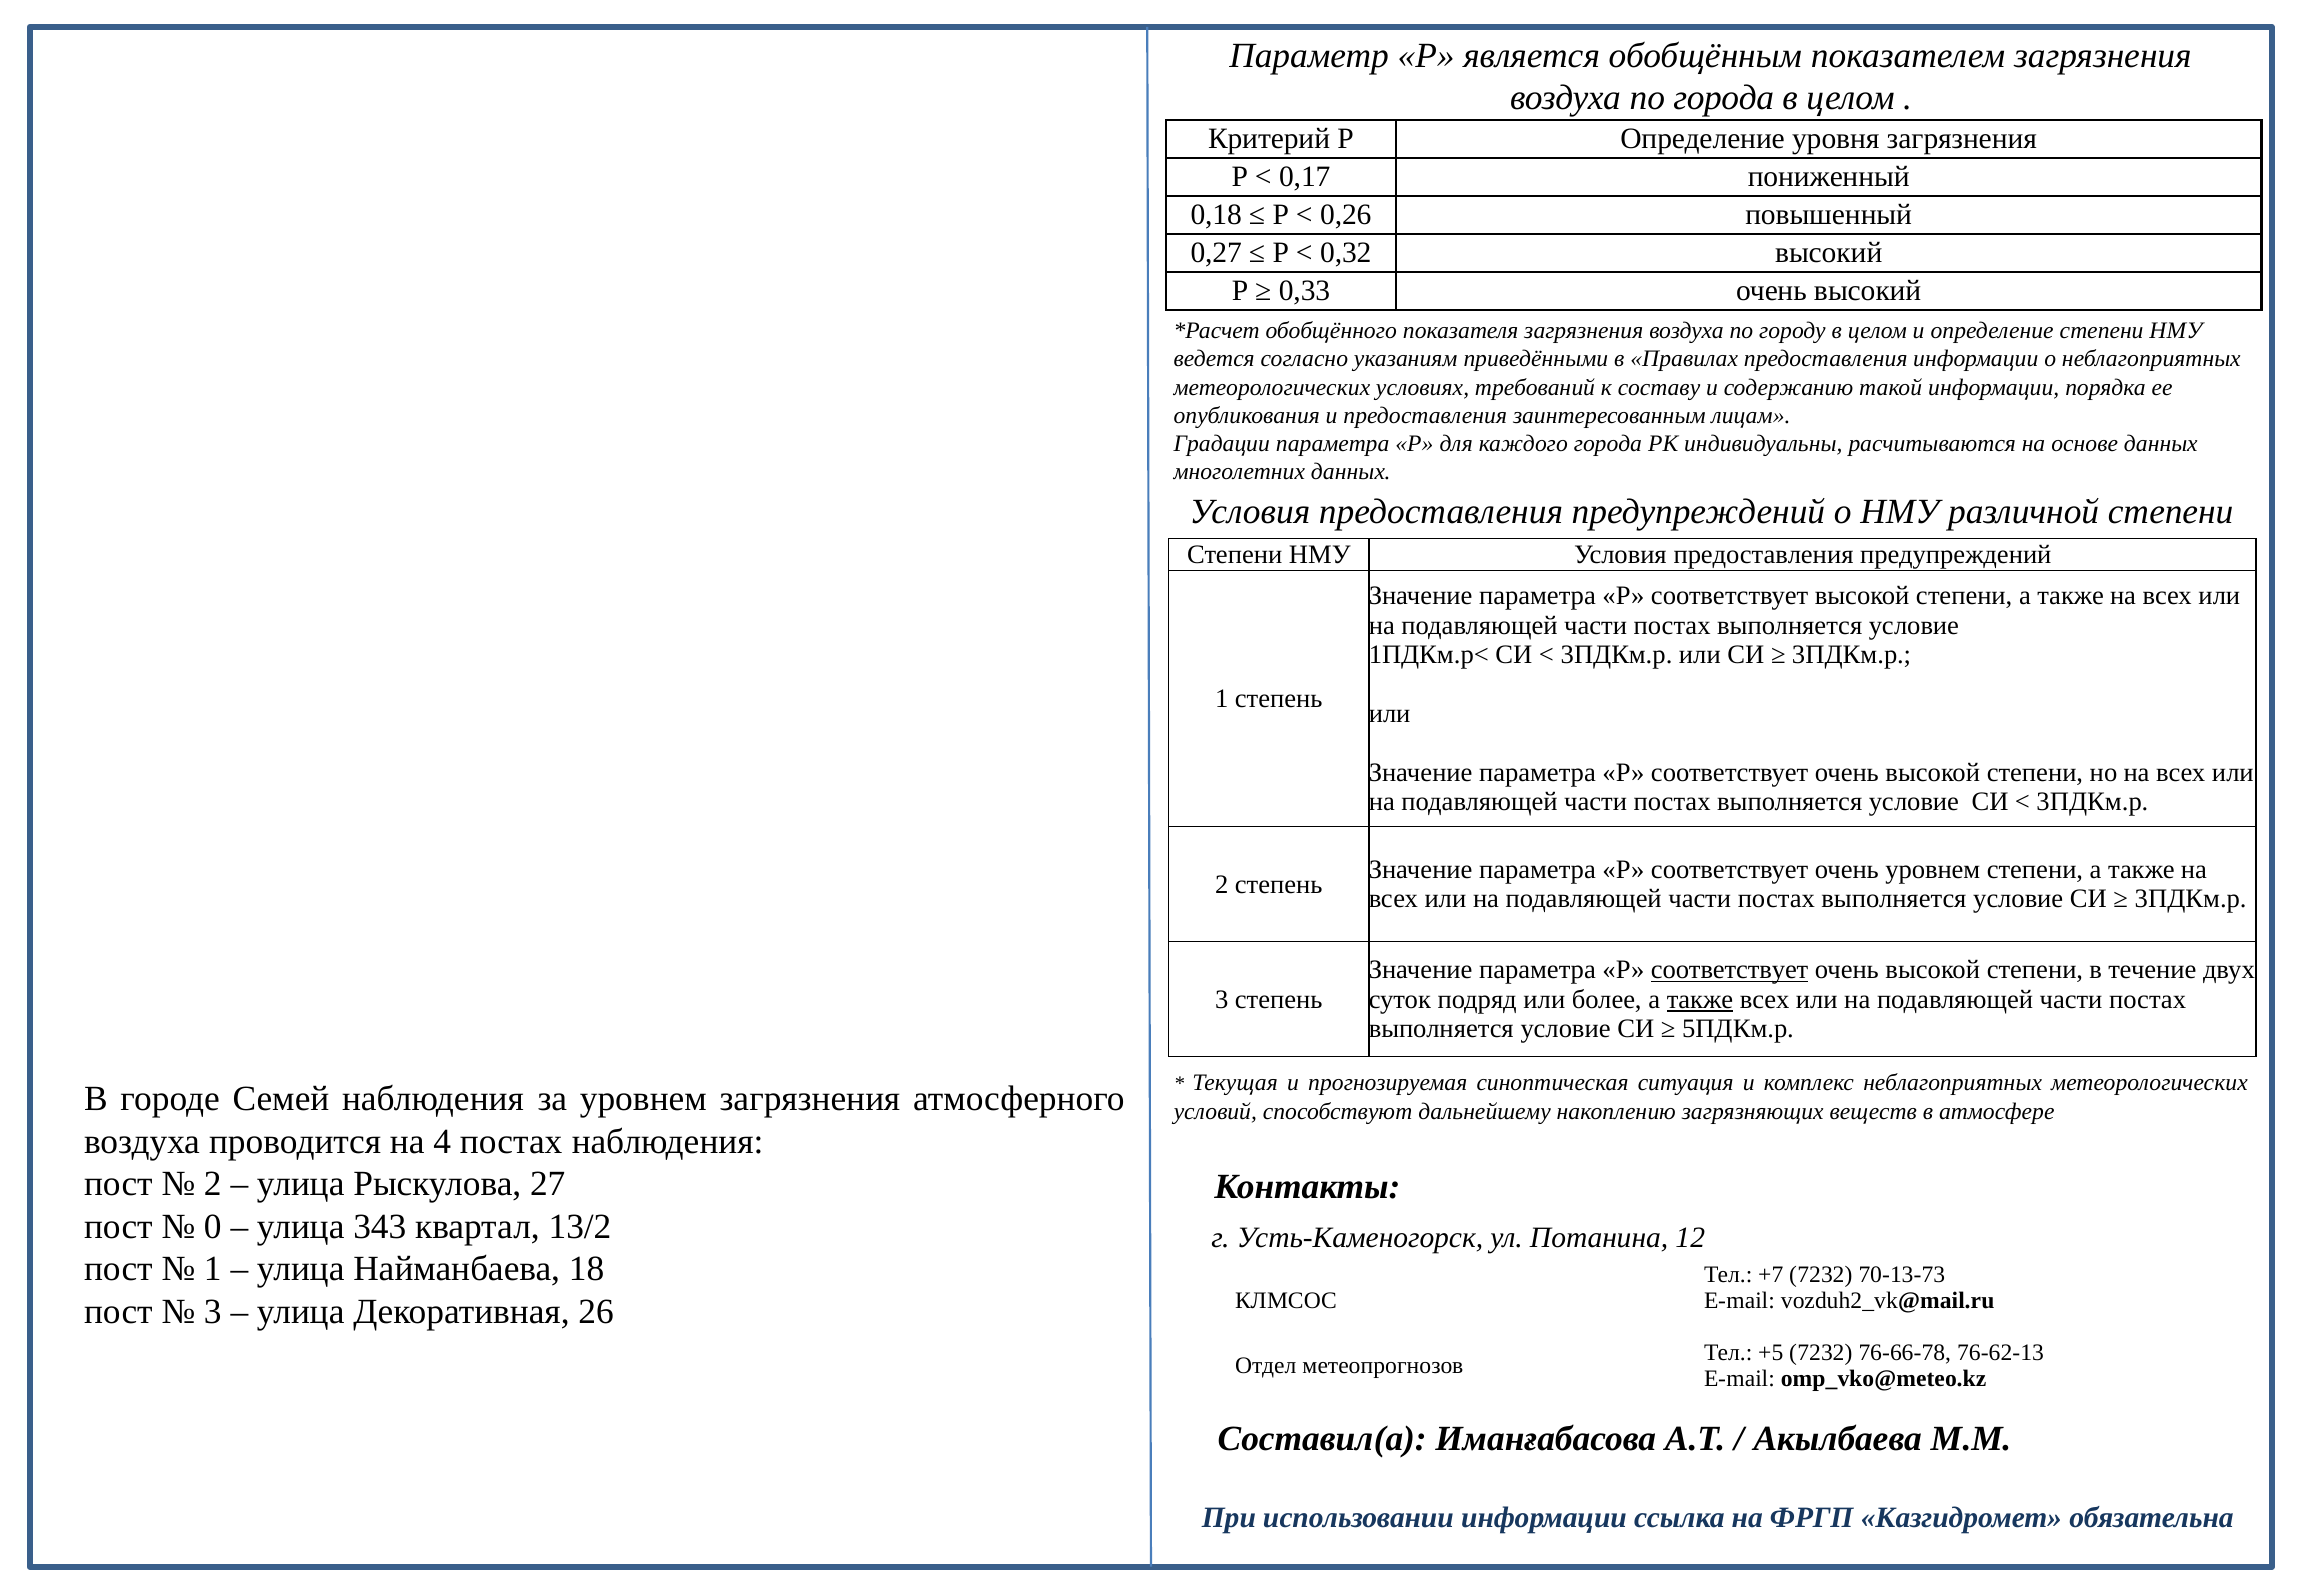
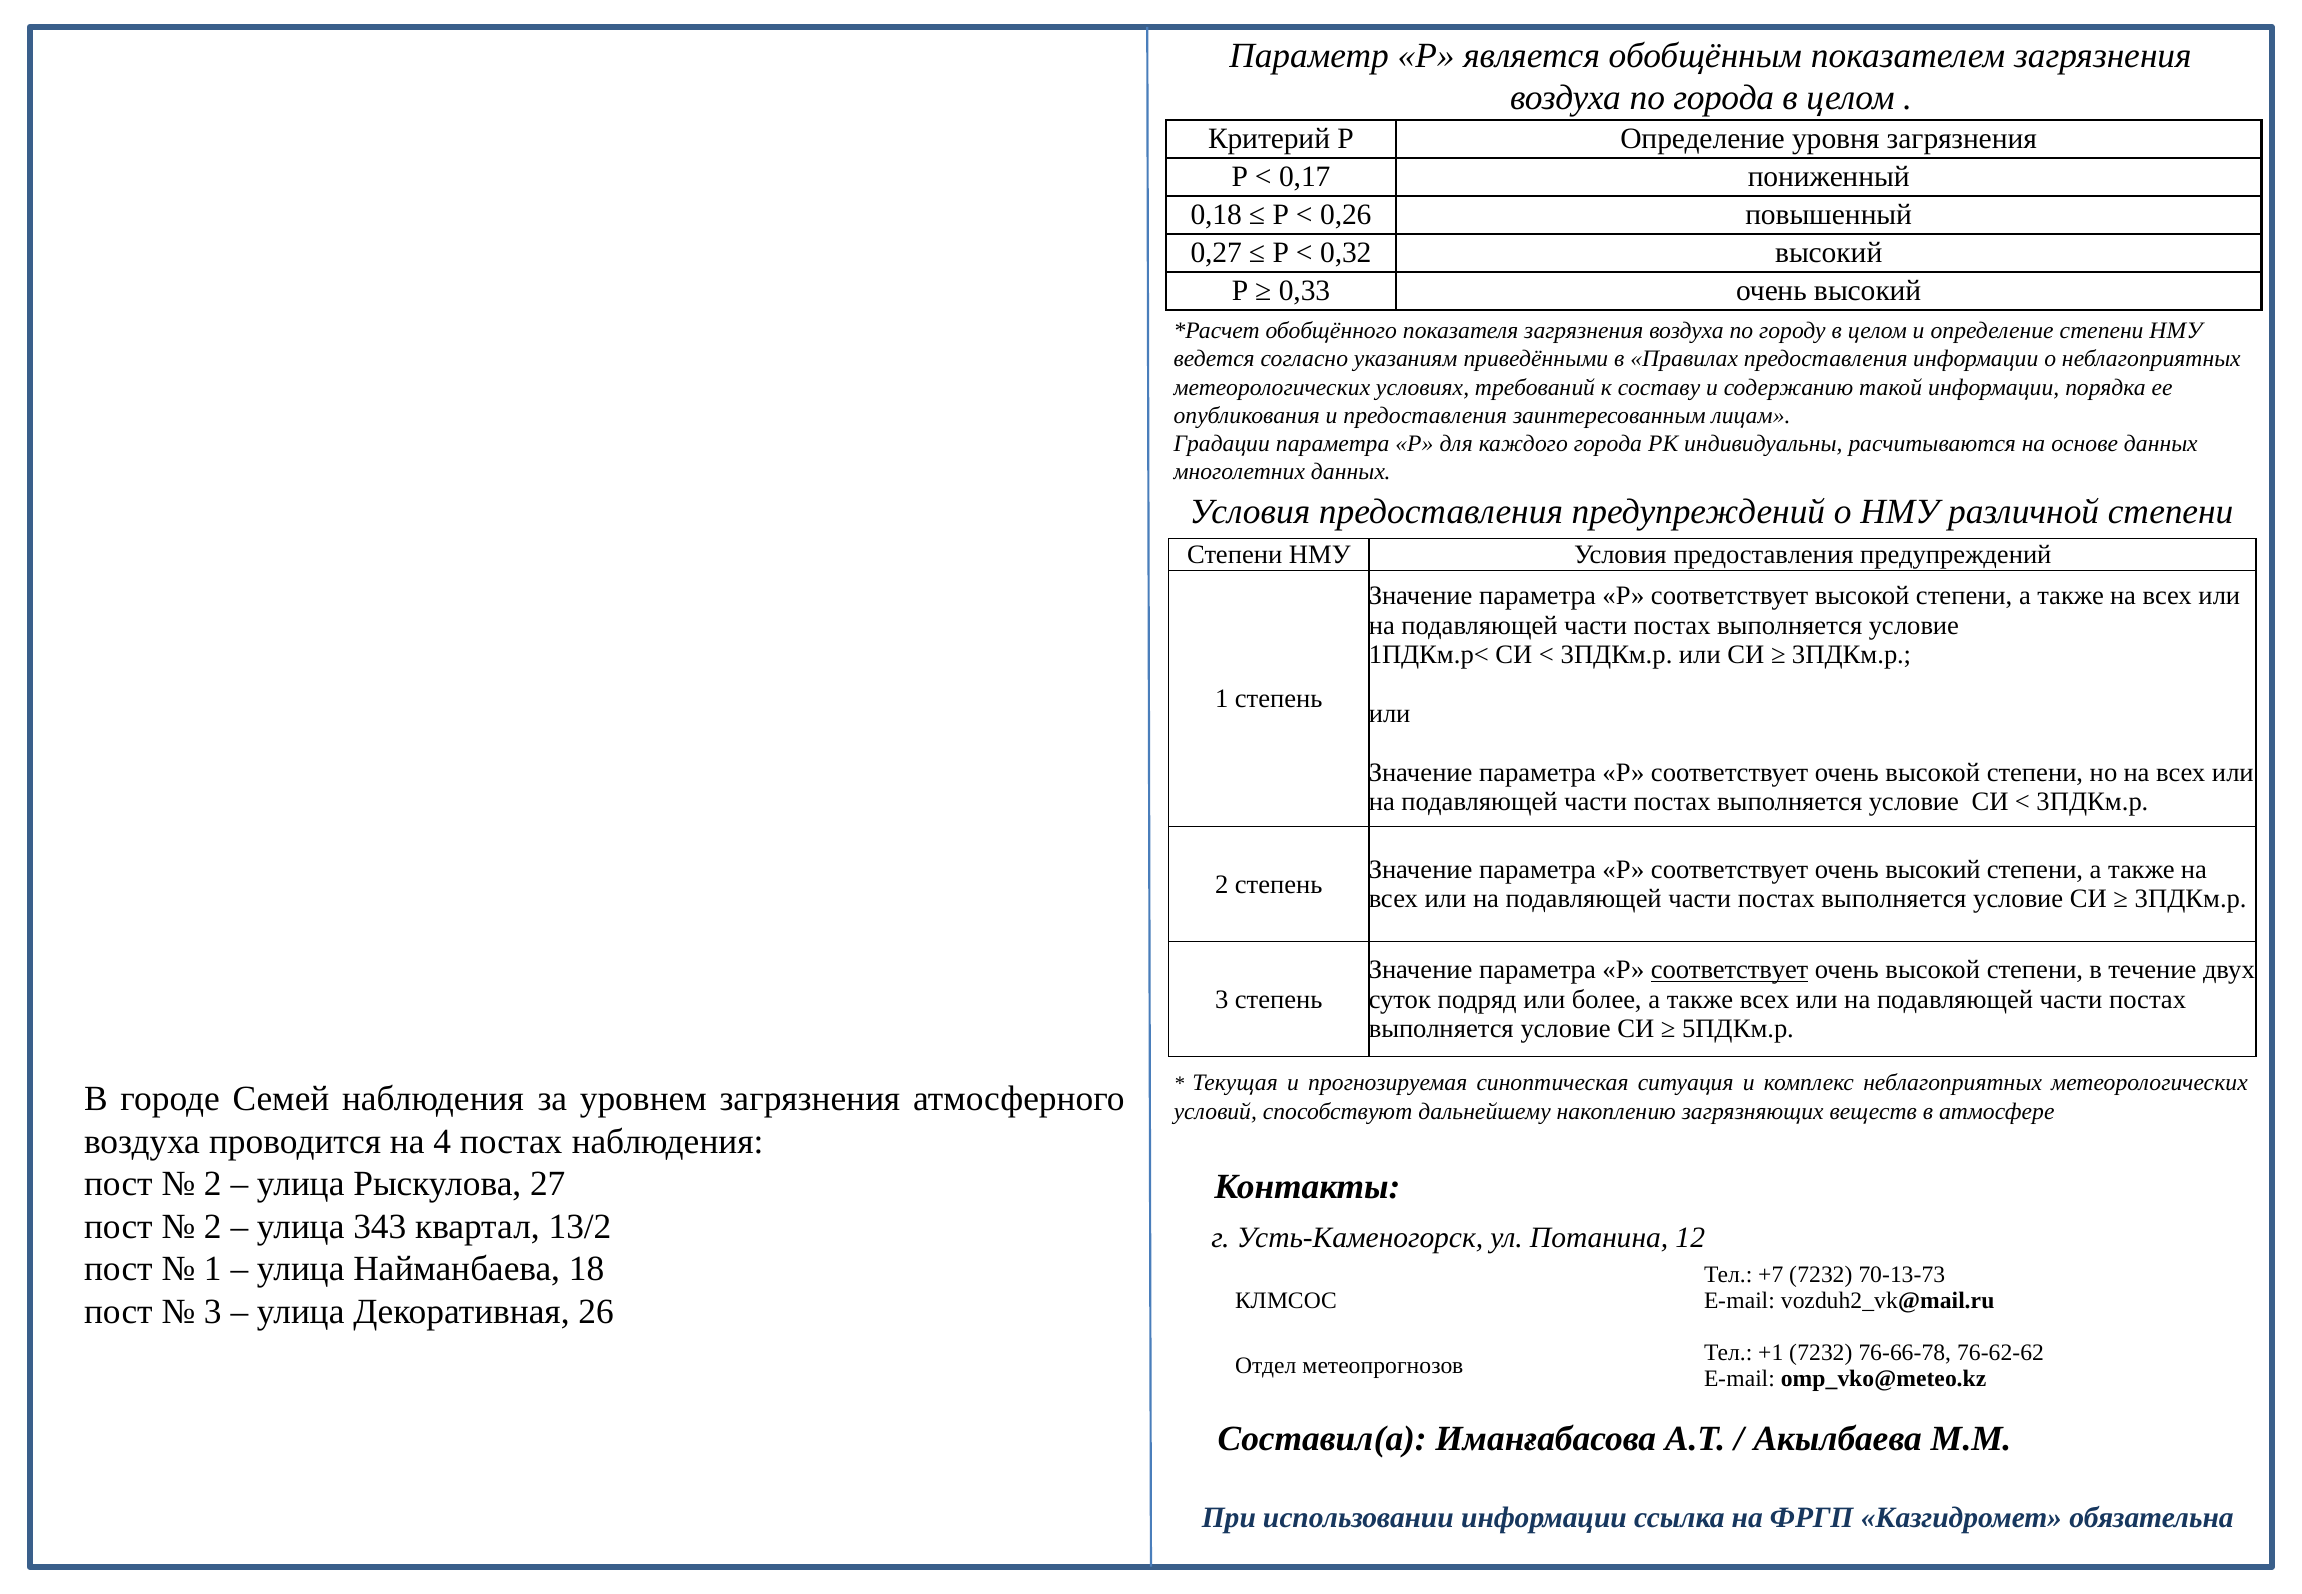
соответствует очень уровнем: уровнем -> высокий (1933, 869)
также underline: present -> none (1700, 999)
0: 0 -> 2 (213, 1227)
+5: +5 -> +1 (1771, 1352)
76-62-13: 76-62-13 -> 76-62-62 (2001, 1352)
